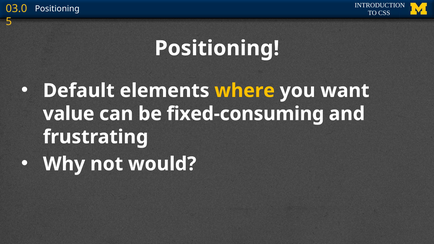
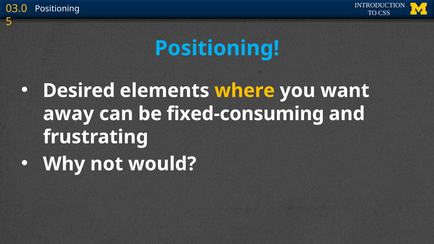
Positioning colour: white -> light blue (217, 48)
Default: Default -> Desired (79, 91)
value: value -> away (68, 114)
